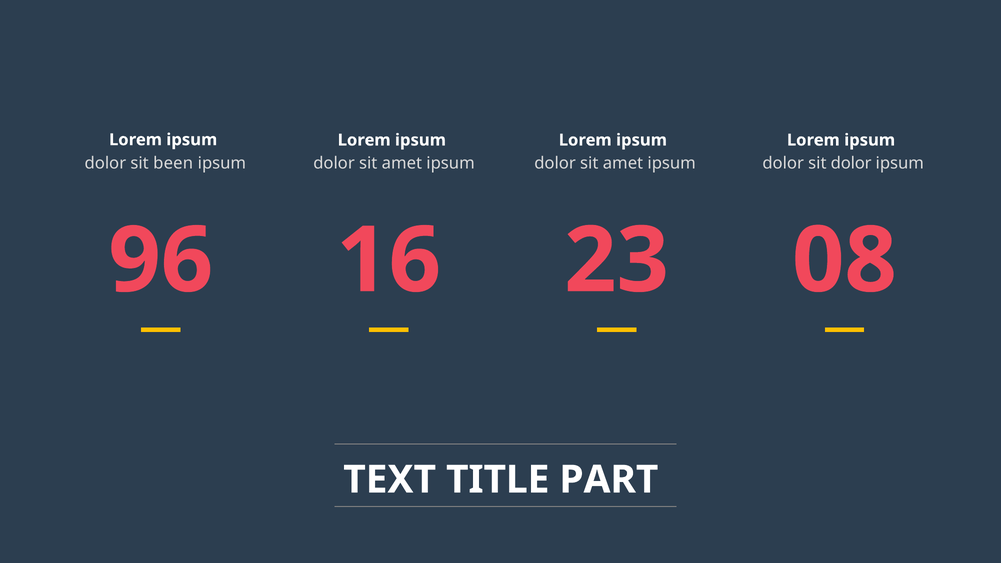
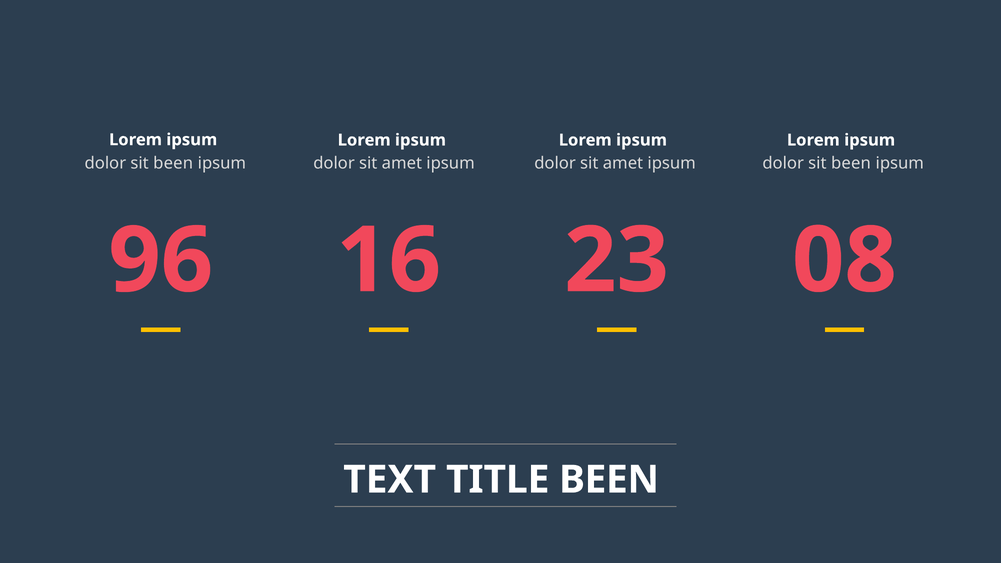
dolor: dolor -> been (851, 163)
TITLE PART: PART -> BEEN (609, 480)
